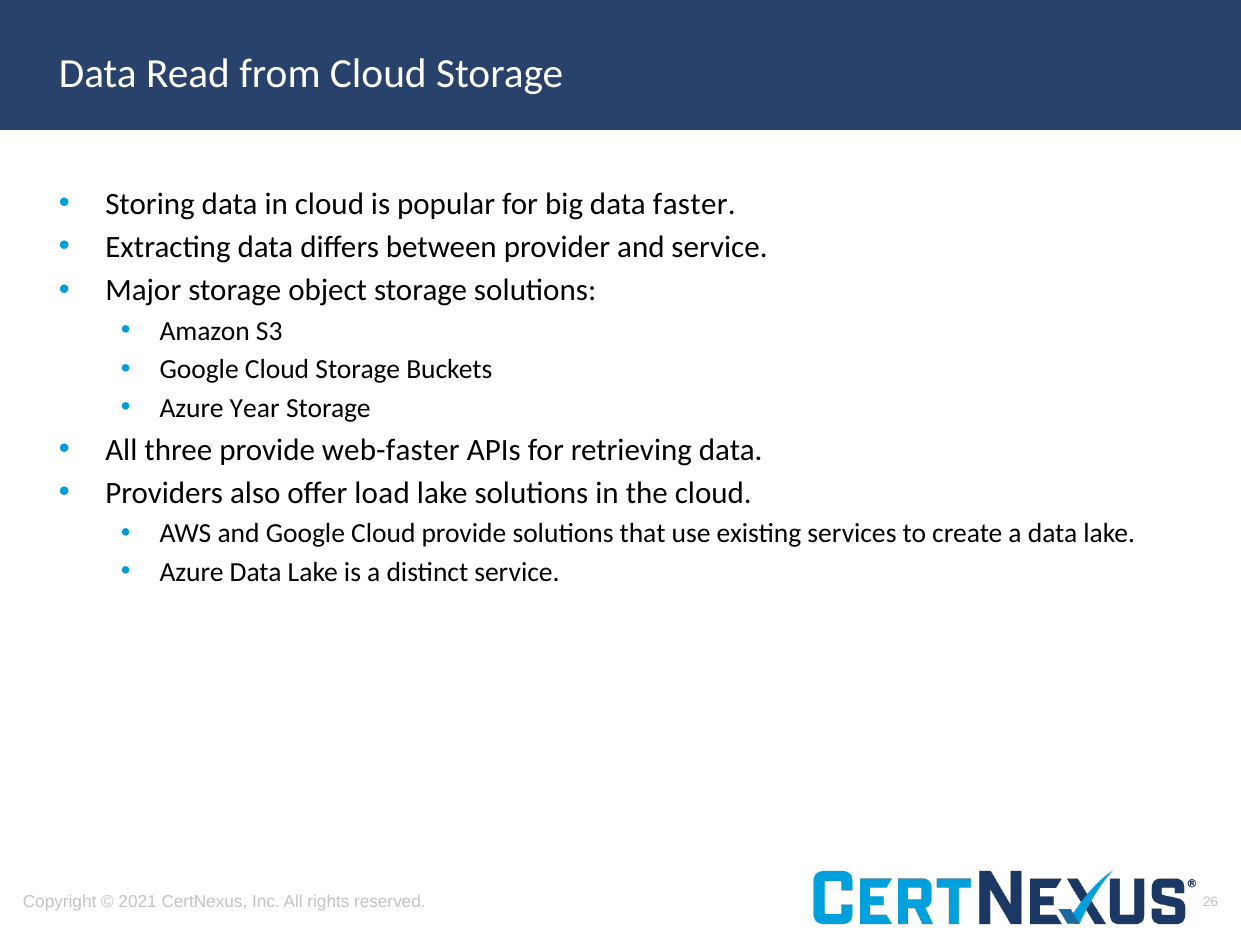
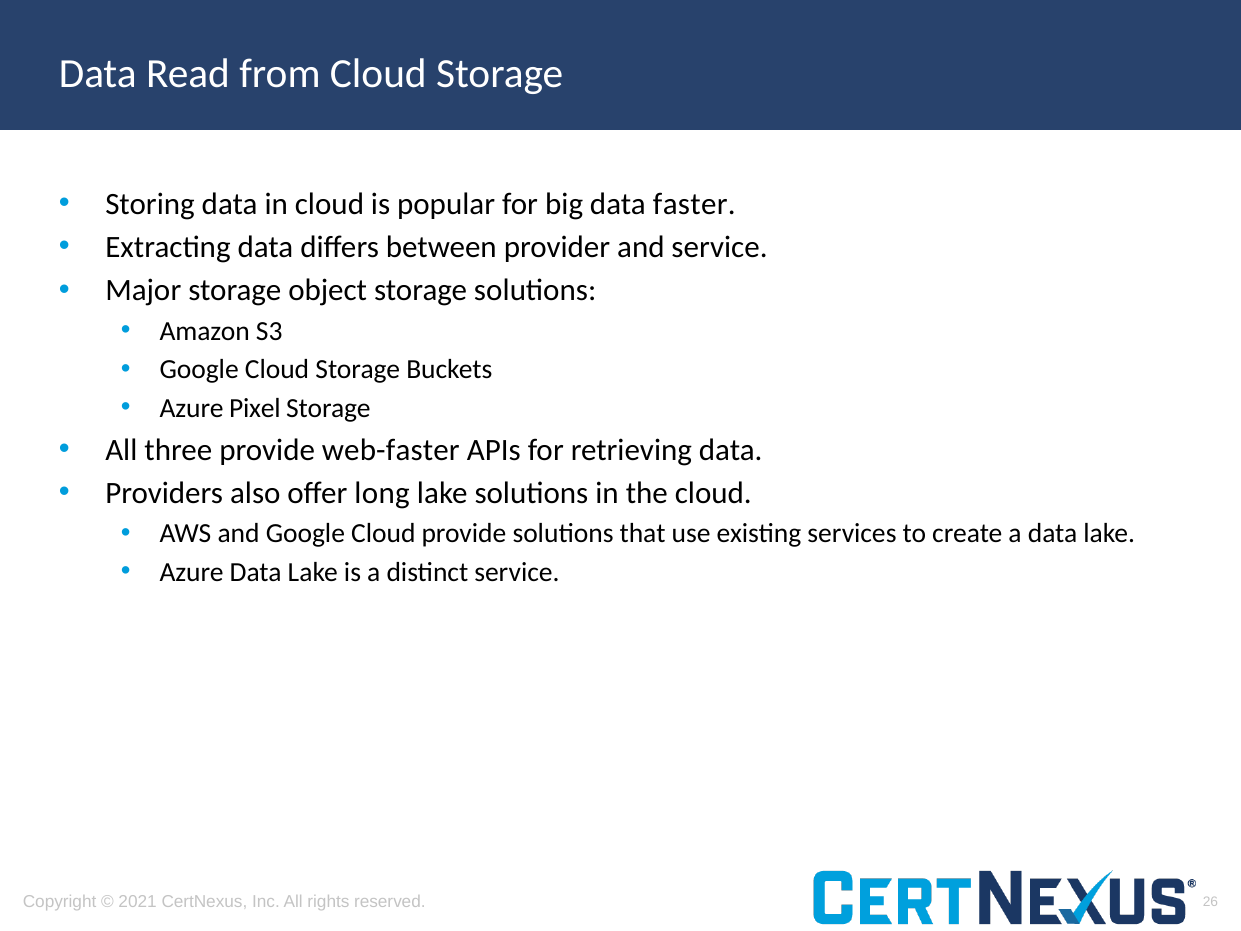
Year: Year -> Pixel (255, 408)
load: load -> long (382, 493)
